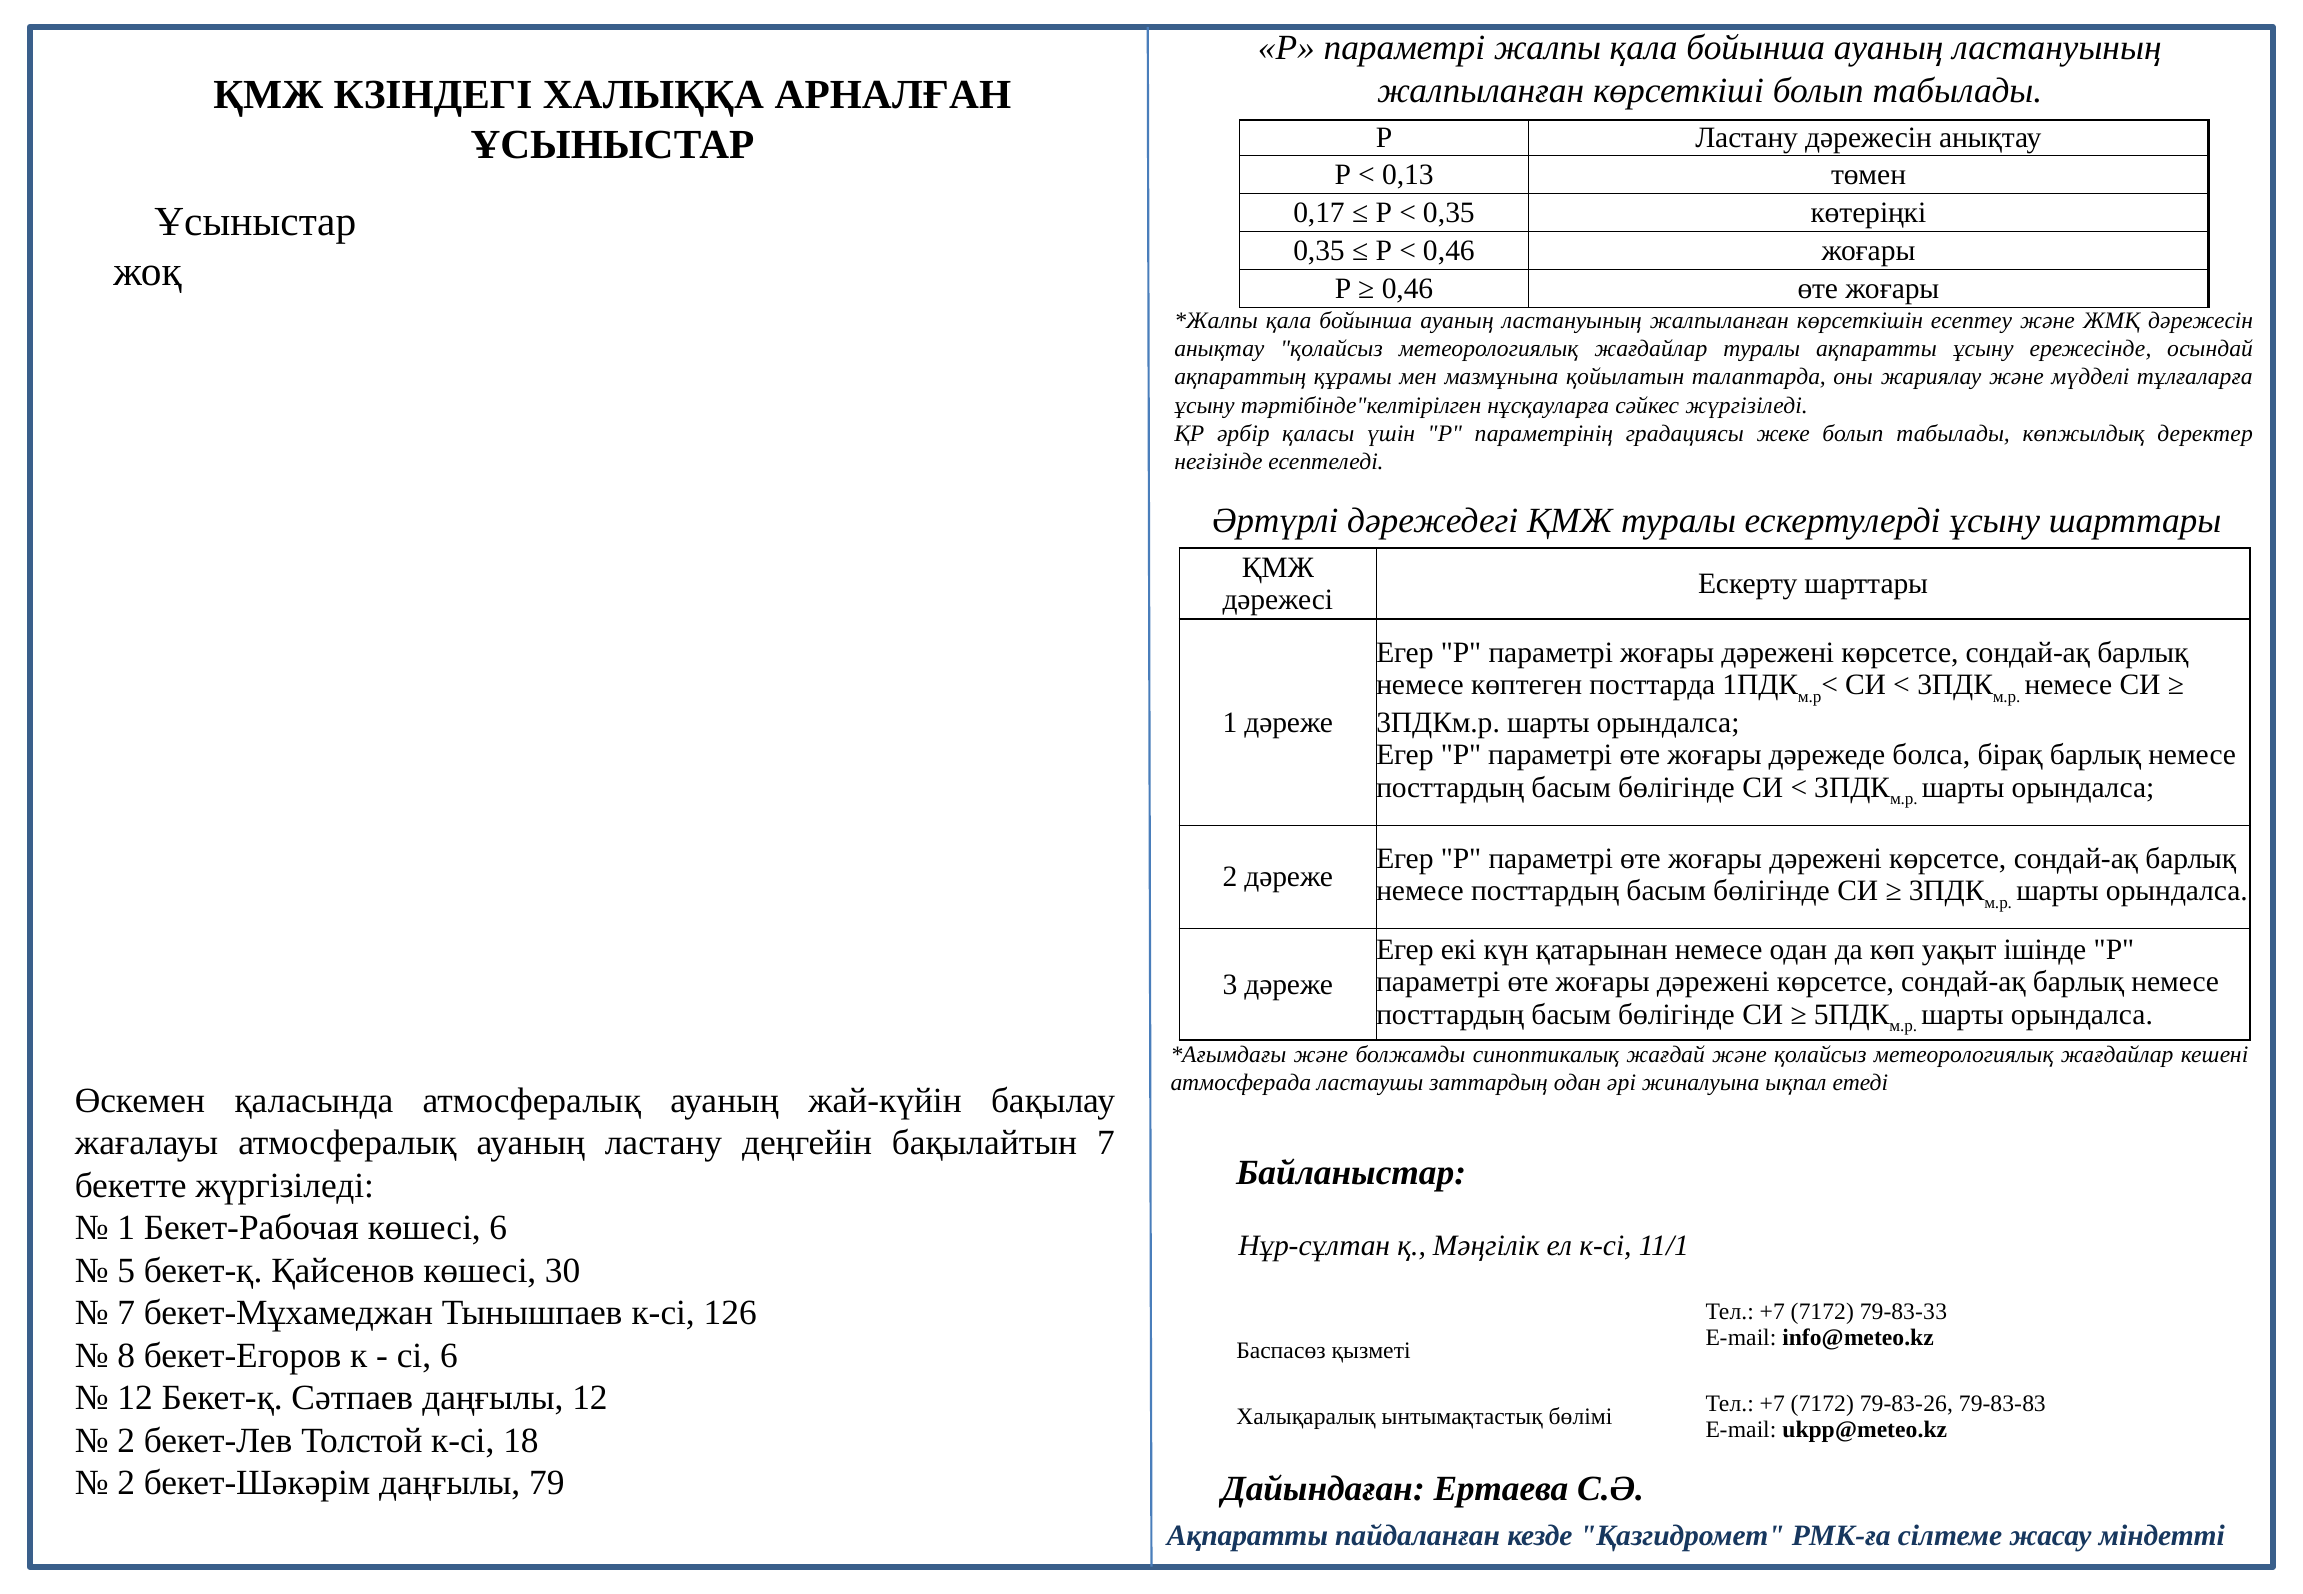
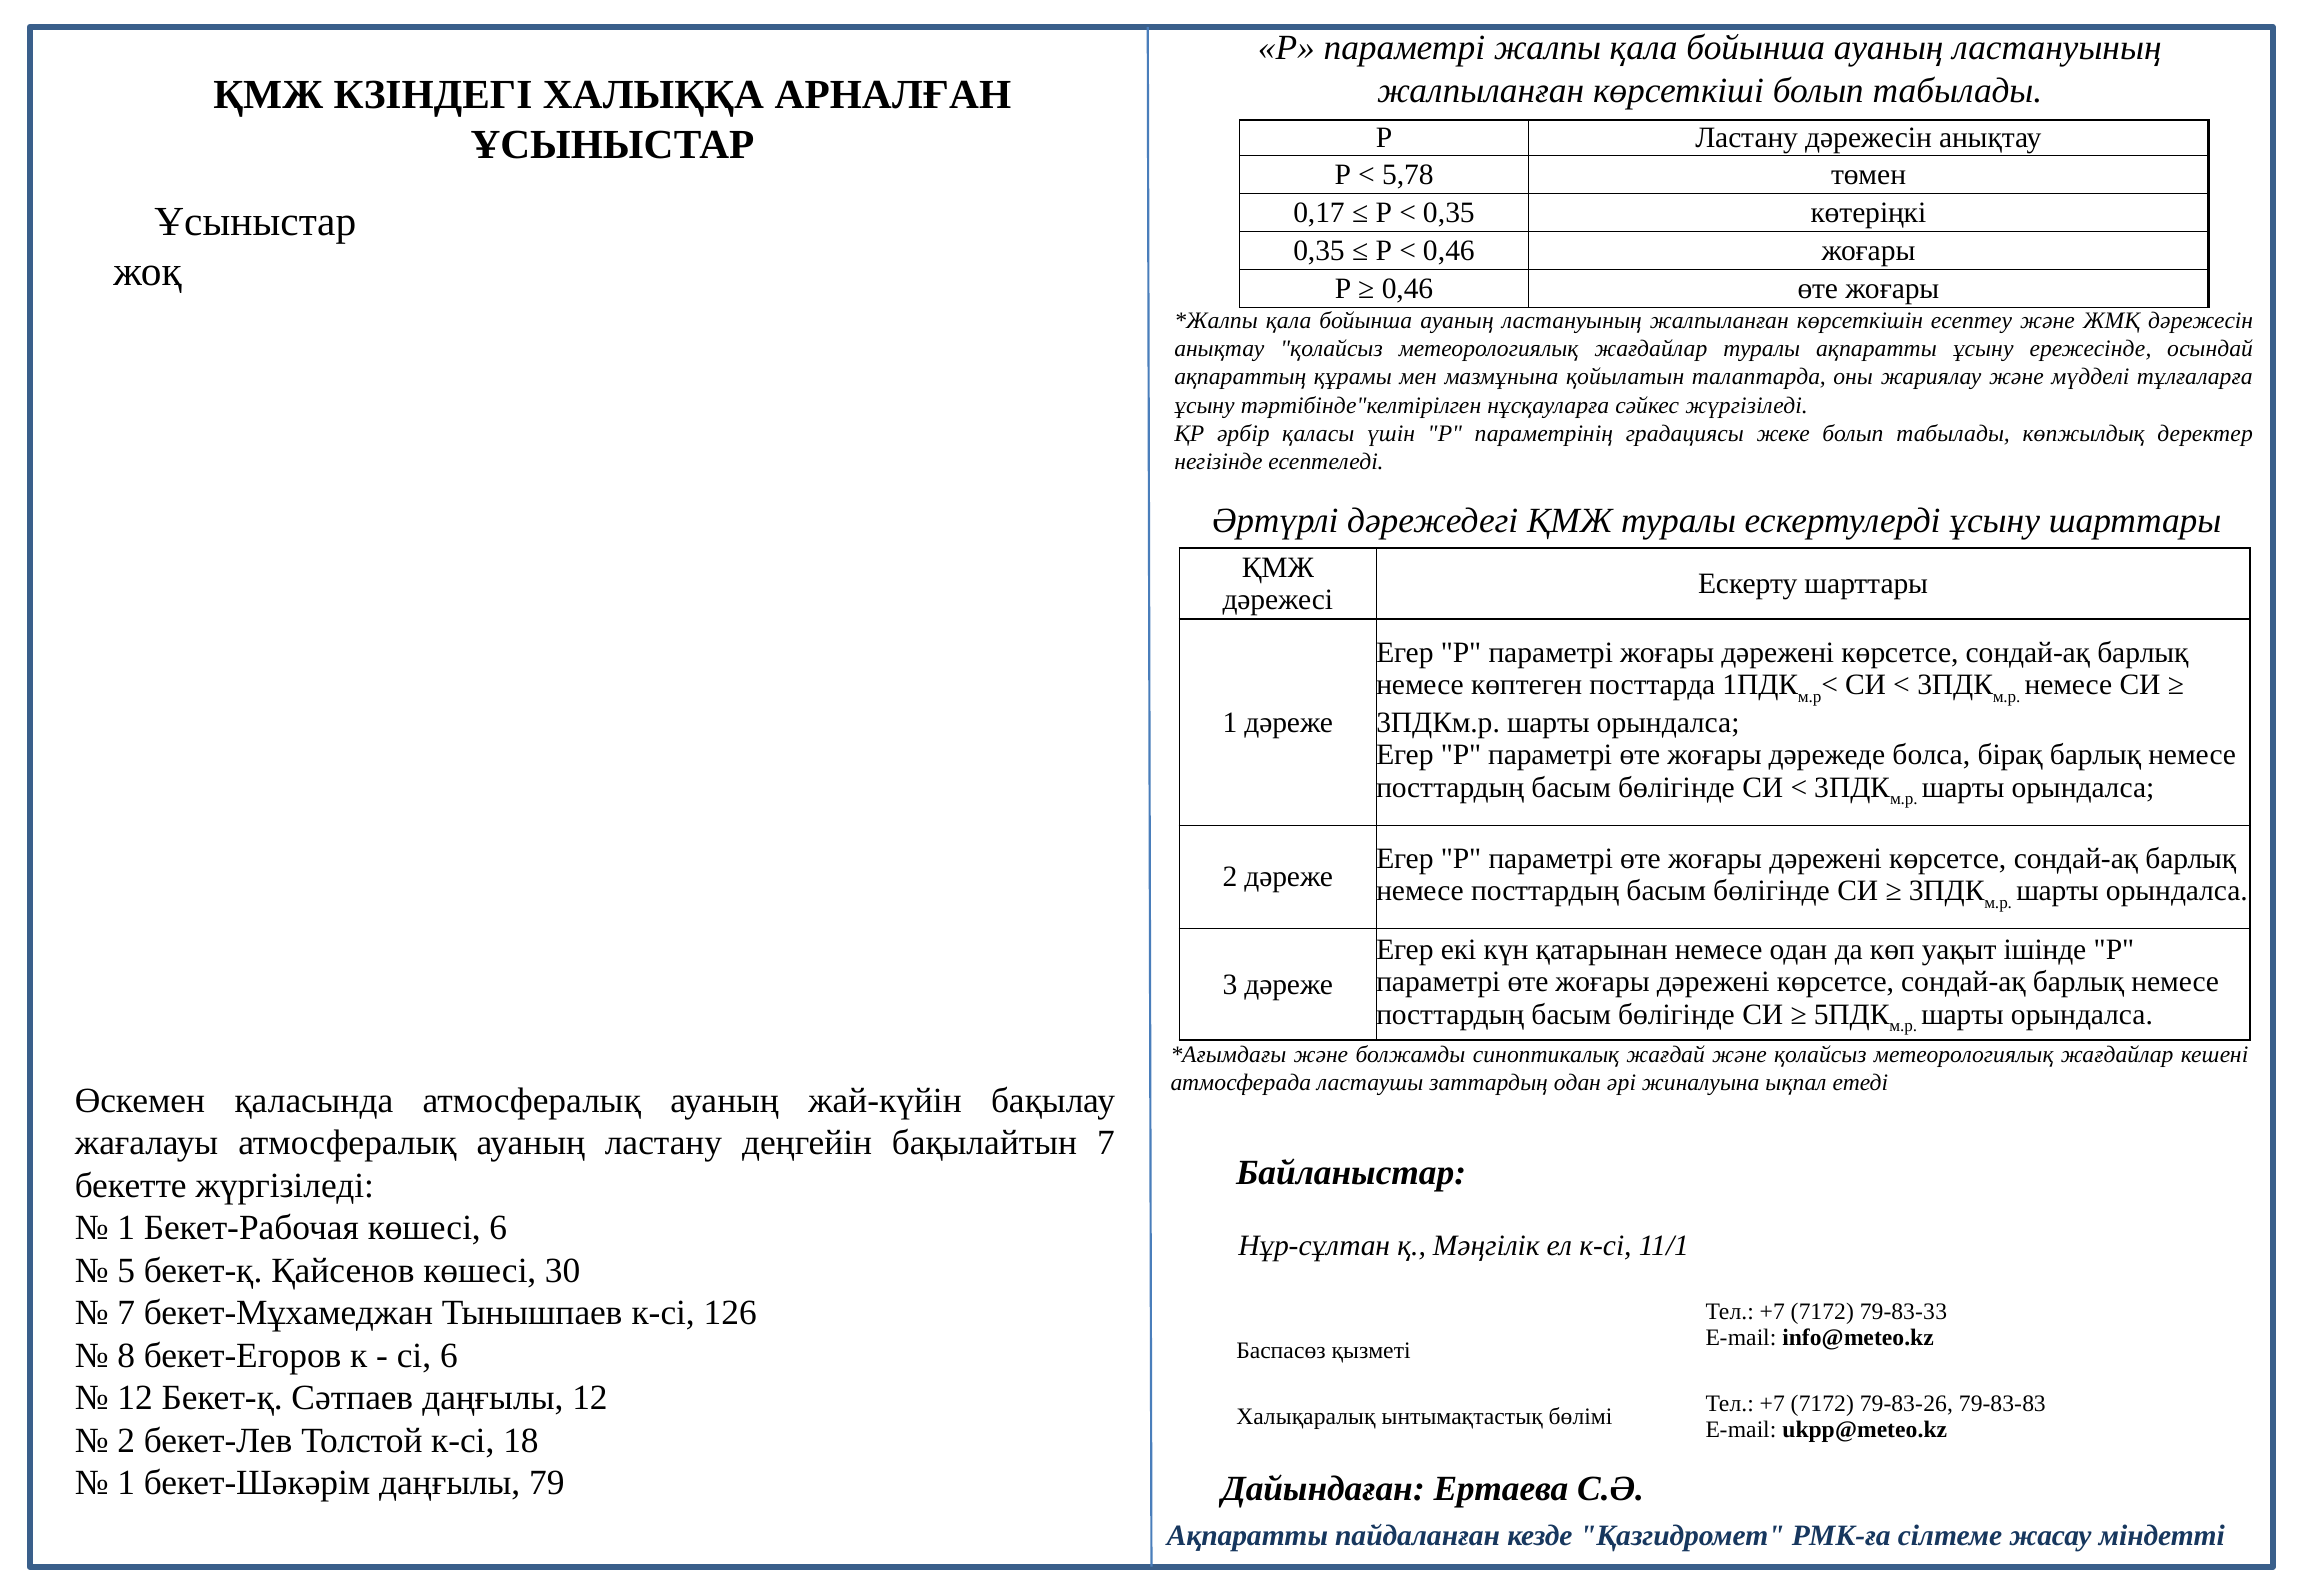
0,13: 0,13 -> 5,78 (1408, 174)
2: 2 -> 1 (126, 1483)
